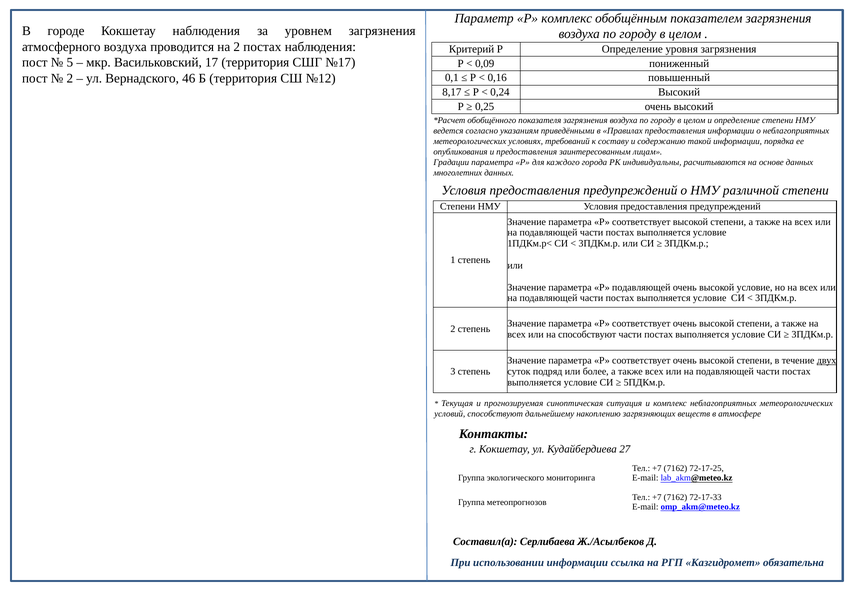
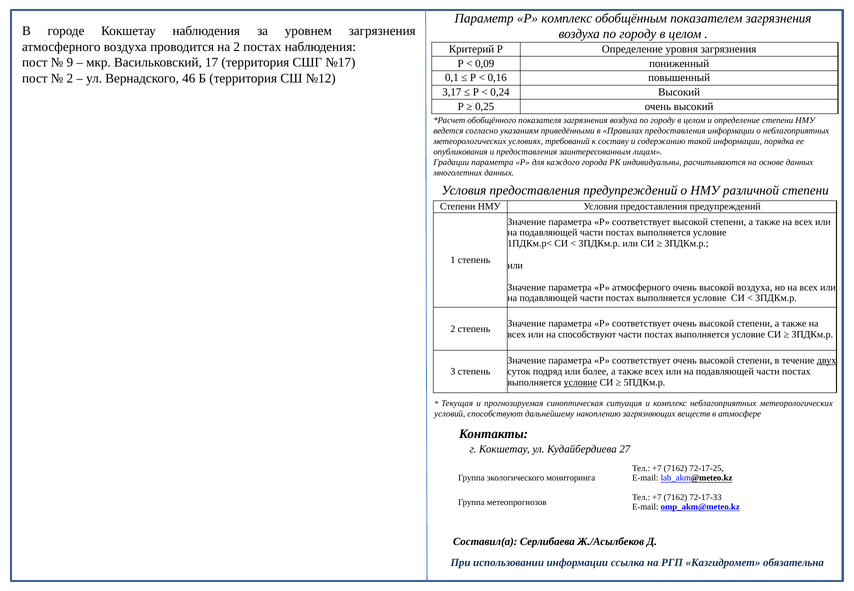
5: 5 -> 9 (70, 63)
8,17: 8,17 -> 3,17 (452, 92)
Р подавляющей: подавляющей -> атмосферного (641, 287)
высокой условие: условие -> воздуха (755, 287)
условие underline: none -> present (580, 383)
